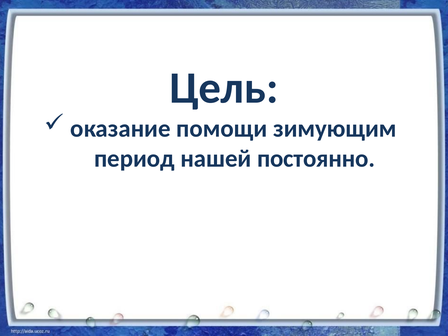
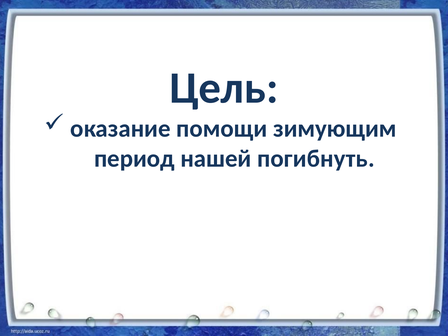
постоянно: постоянно -> погибнуть (316, 158)
